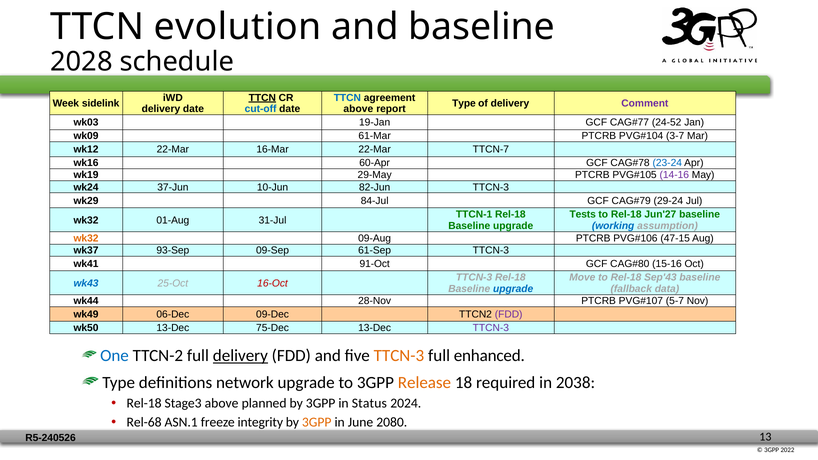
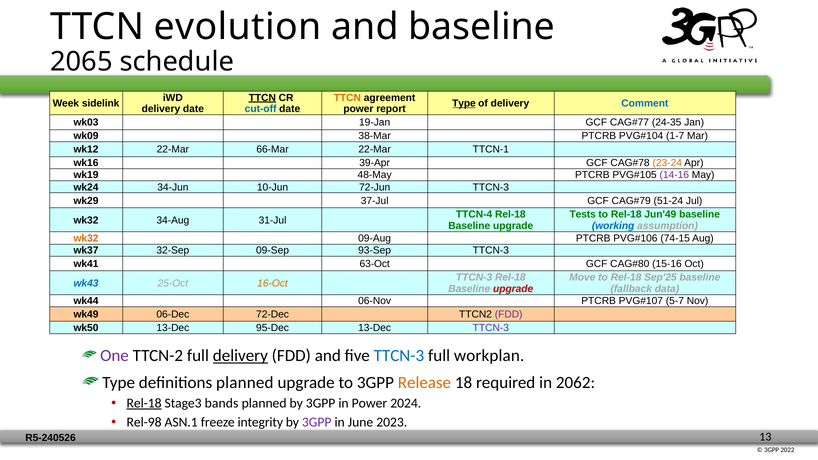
2028: 2028 -> 2065 (81, 62)
TTCN colour: blue -> orange (347, 98)
Type underline: none -> present (464, 103)
Comment colour: purple -> blue (645, 103)
above: above -> power (358, 109)
24-52: 24-52 -> 24-35 (667, 123)
61-Mar: 61-Mar -> 38-Mar (375, 136)
3-7: 3-7 -> 1-7 (675, 136)
16-Mar: 16-Mar -> 66-Mar (273, 150)
TTCN-7: TTCN-7 -> TTCN-1 (491, 150)
60-Apr: 60-Apr -> 39-Apr (375, 163)
23-24 colour: blue -> orange (667, 163)
29-May: 29-May -> 48-May (375, 175)
37-Jun: 37-Jun -> 34-Jun (173, 187)
82-Jun: 82-Jun -> 72-Jun (375, 187)
84-Jul: 84-Jul -> 37-Jul (375, 201)
29-24: 29-24 -> 51-24 (668, 201)
TTCN-1: TTCN-1 -> TTCN-4 (474, 215)
Jun'27: Jun'27 -> Jun'49 (660, 215)
01-Aug: 01-Aug -> 34-Aug (173, 220)
47-15: 47-15 -> 74-15 (675, 238)
93-Sep: 93-Sep -> 32-Sep (173, 251)
61-Sep: 61-Sep -> 93-Sep (375, 251)
91-Oct: 91-Oct -> 63-Oct (375, 264)
Sep'43: Sep'43 -> Sep'25 (660, 278)
16-Oct colour: red -> orange (273, 283)
upgrade colour: blue -> red (513, 289)
28-Nov: 28-Nov -> 06-Nov (375, 301)
09-Dec: 09-Dec -> 72-Dec (273, 315)
75-Dec: 75-Dec -> 95-Dec (273, 328)
One colour: blue -> purple (114, 356)
TTCN-3 colour: orange -> blue (399, 356)
enhanced: enhanced -> workplan (489, 356)
definitions network: network -> planned (245, 383)
2038: 2038 -> 2062 (576, 383)
Rel-18 underline: none -> present (144, 403)
Stage3 above: above -> bands (222, 403)
in Status: Status -> Power (369, 403)
Rel-68: Rel-68 -> Rel-98 (144, 422)
3GPP colour: orange -> purple (317, 422)
2080: 2080 -> 2023 (392, 422)
